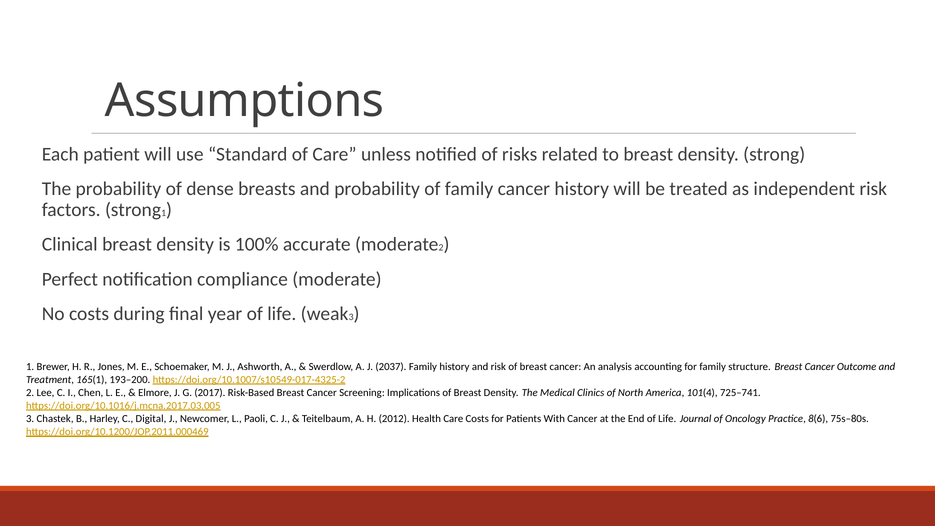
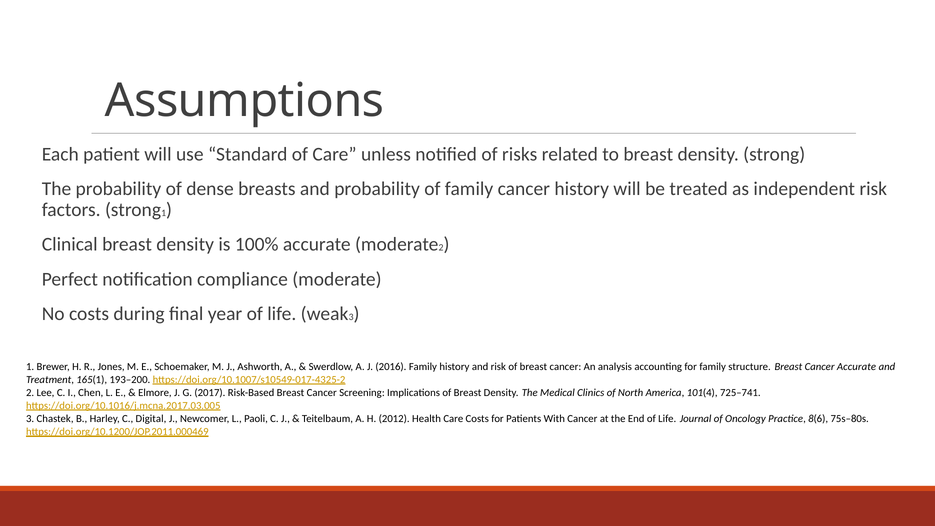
2037: 2037 -> 2016 (391, 367)
Cancer Outcome: Outcome -> Accurate (857, 367)
